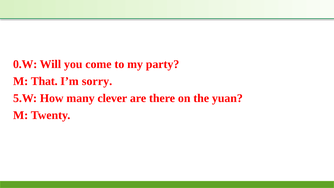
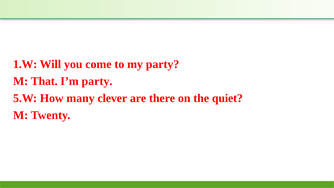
0.W: 0.W -> 1.W (25, 64)
I’m sorry: sorry -> party (97, 81)
yuan: yuan -> quiet (227, 98)
